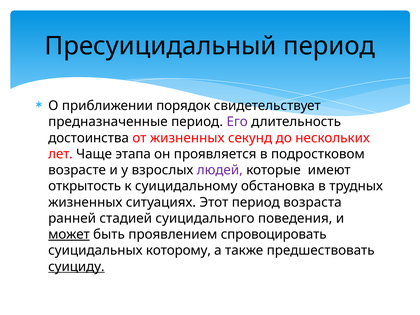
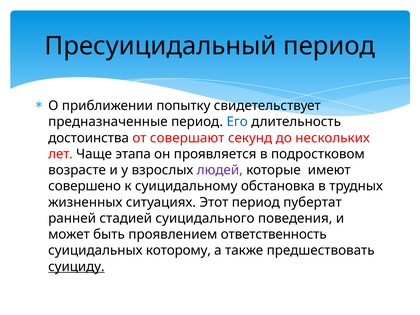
порядок: порядок -> попытку (183, 106)
Его colour: purple -> blue (237, 122)
от жизненных: жизненных -> совершают (187, 138)
открытость: открытость -> совершено (85, 186)
возраста: возраста -> пубертат (313, 202)
может underline: present -> none (69, 234)
спровоцировать: спровоцировать -> ответственность (274, 234)
